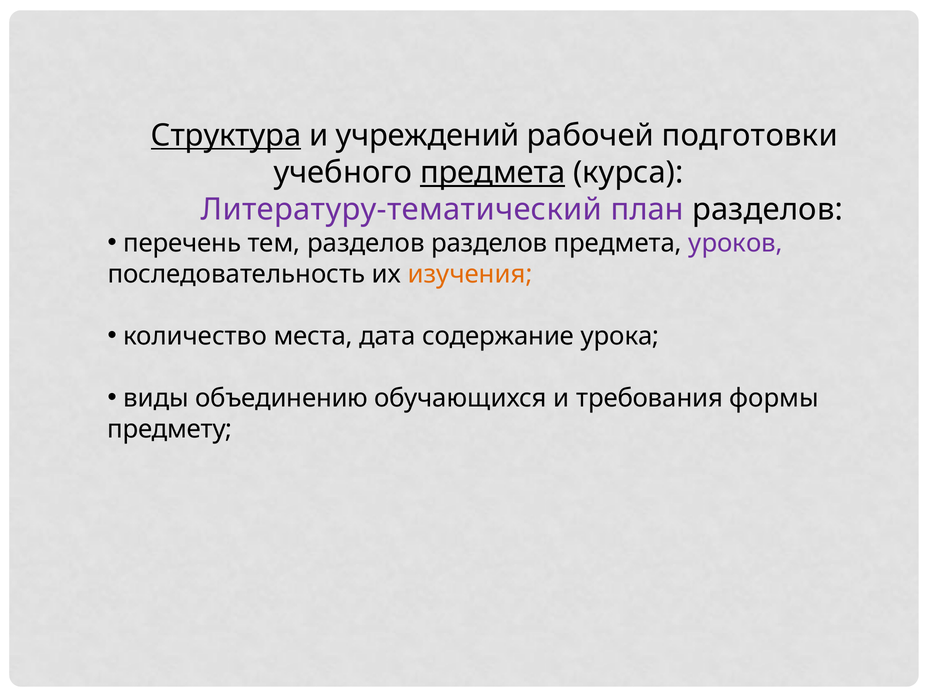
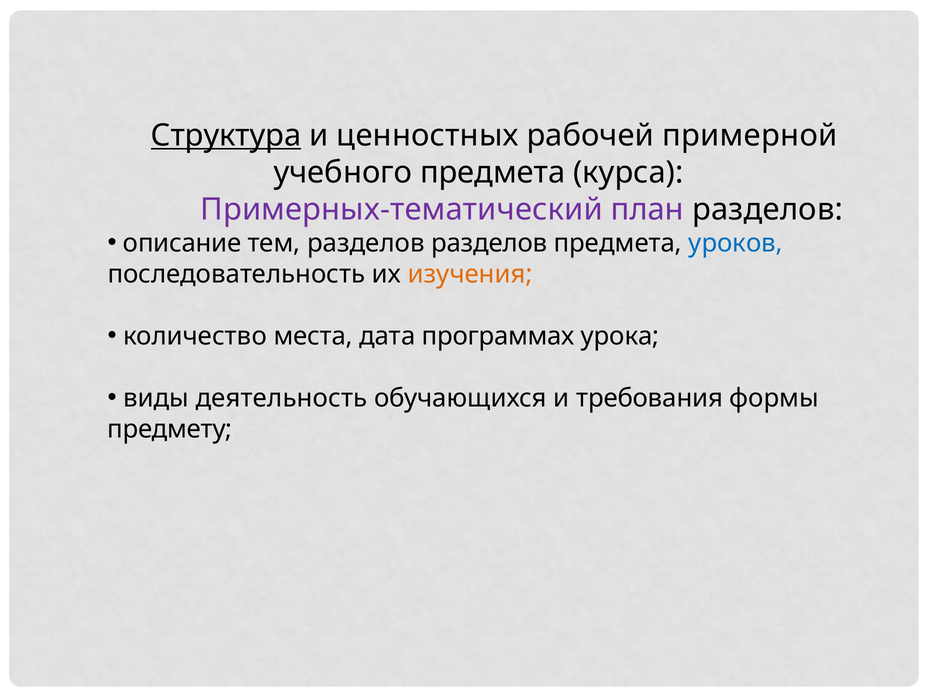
учреждений: учреждений -> ценностных (427, 135)
подготовки: подготовки -> примерной (750, 135)
предмета underline: present -> none (493, 173)
Литературу-тематический: Литературу-тематический -> Примерных-тематический (402, 210)
перечень: перечень -> описание (182, 243)
уроков colour: purple -> blue (736, 243)
содержание: содержание -> программах (498, 336)
объединению: объединению -> деятельность (281, 398)
